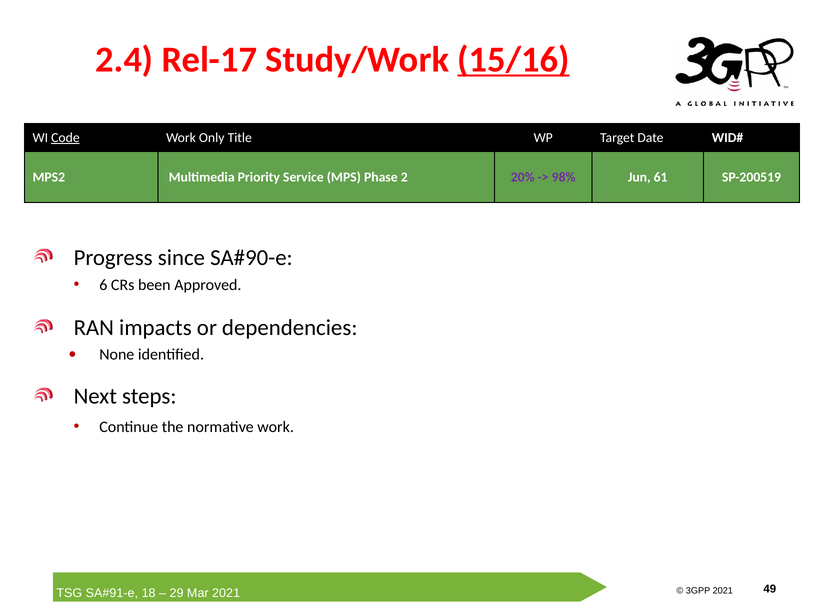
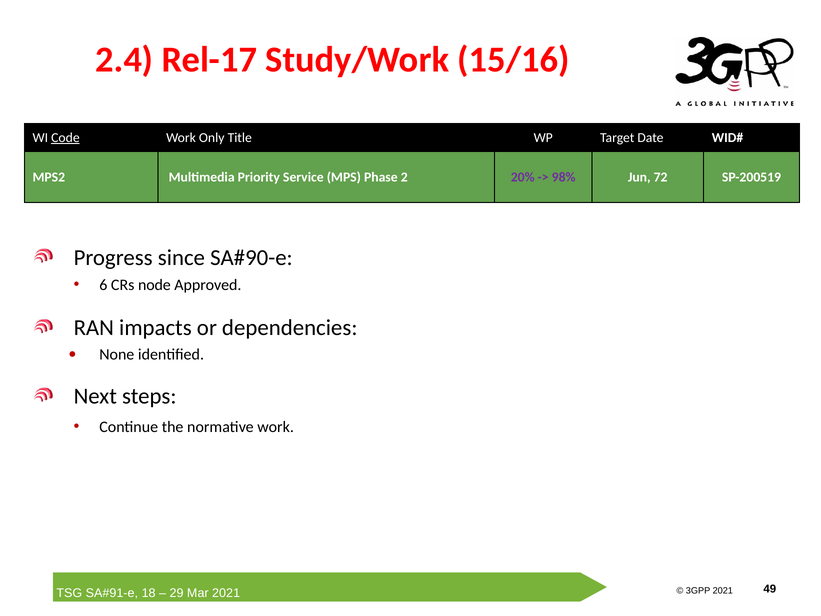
15/16 underline: present -> none (513, 60)
61: 61 -> 72 (661, 177)
been: been -> node (154, 285)
